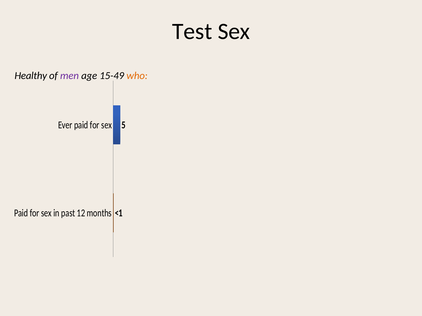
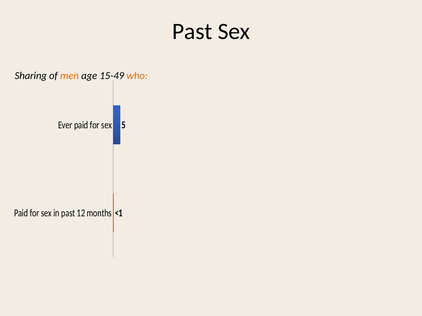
Test: Test -> Past (192, 32)
Healthy: Healthy -> Sharing (31, 76)
men colour: purple -> orange (70, 76)
